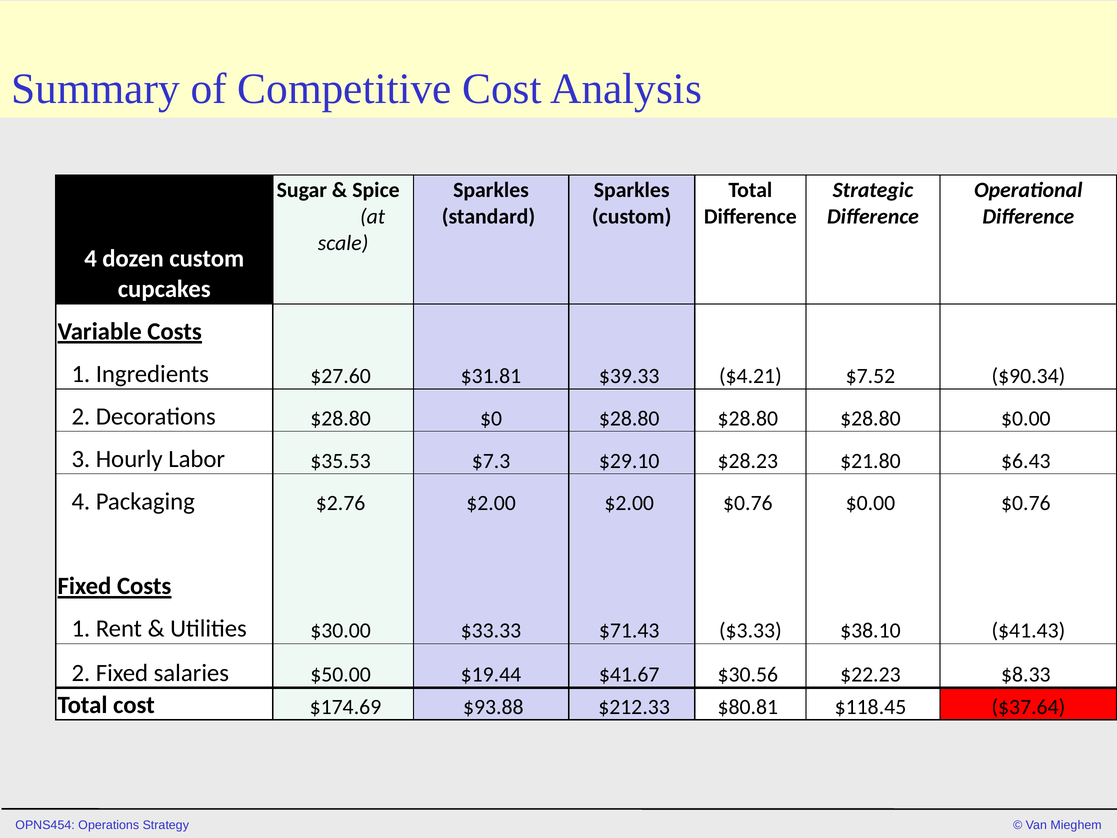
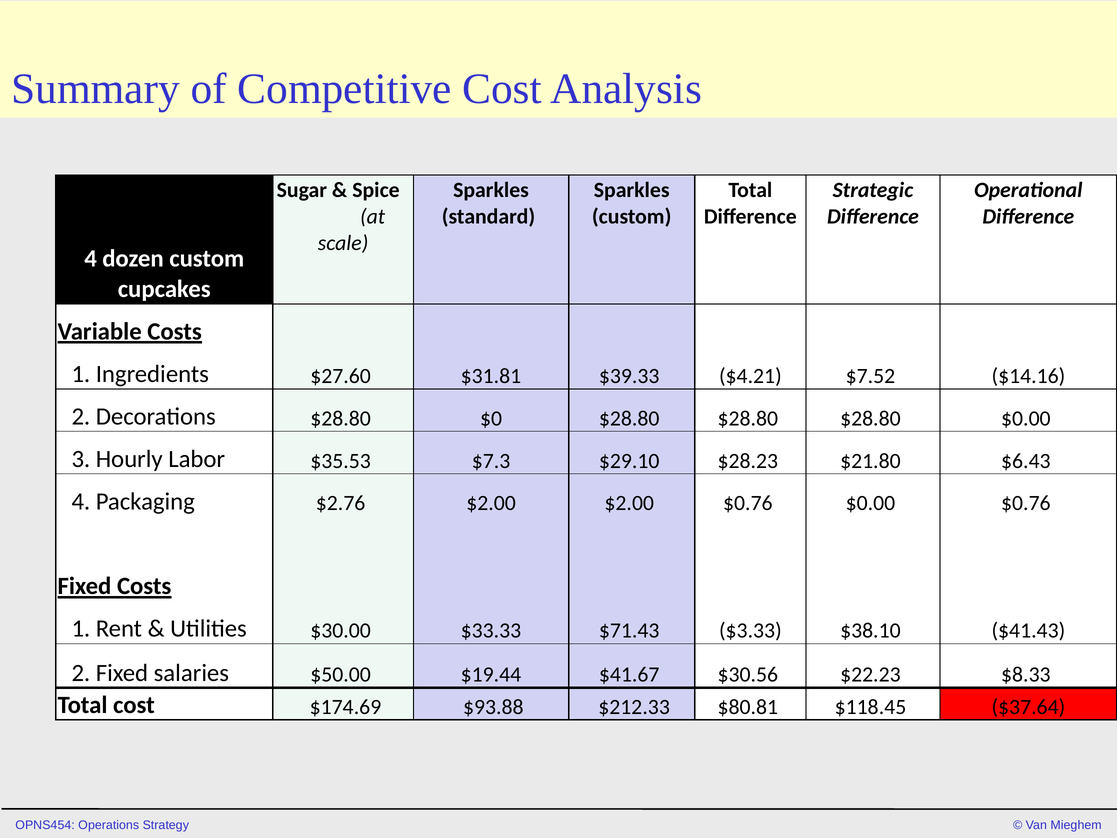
$90.34: $90.34 -> $14.16 (1028, 376)
